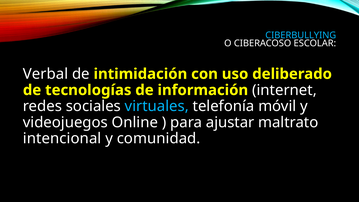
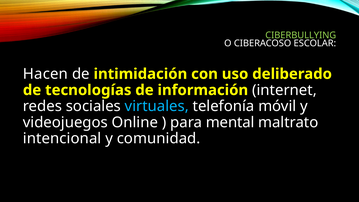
CIBERBULLYING colour: light blue -> light green (301, 35)
Verbal: Verbal -> Hacen (45, 74)
ajustar: ajustar -> mental (230, 122)
